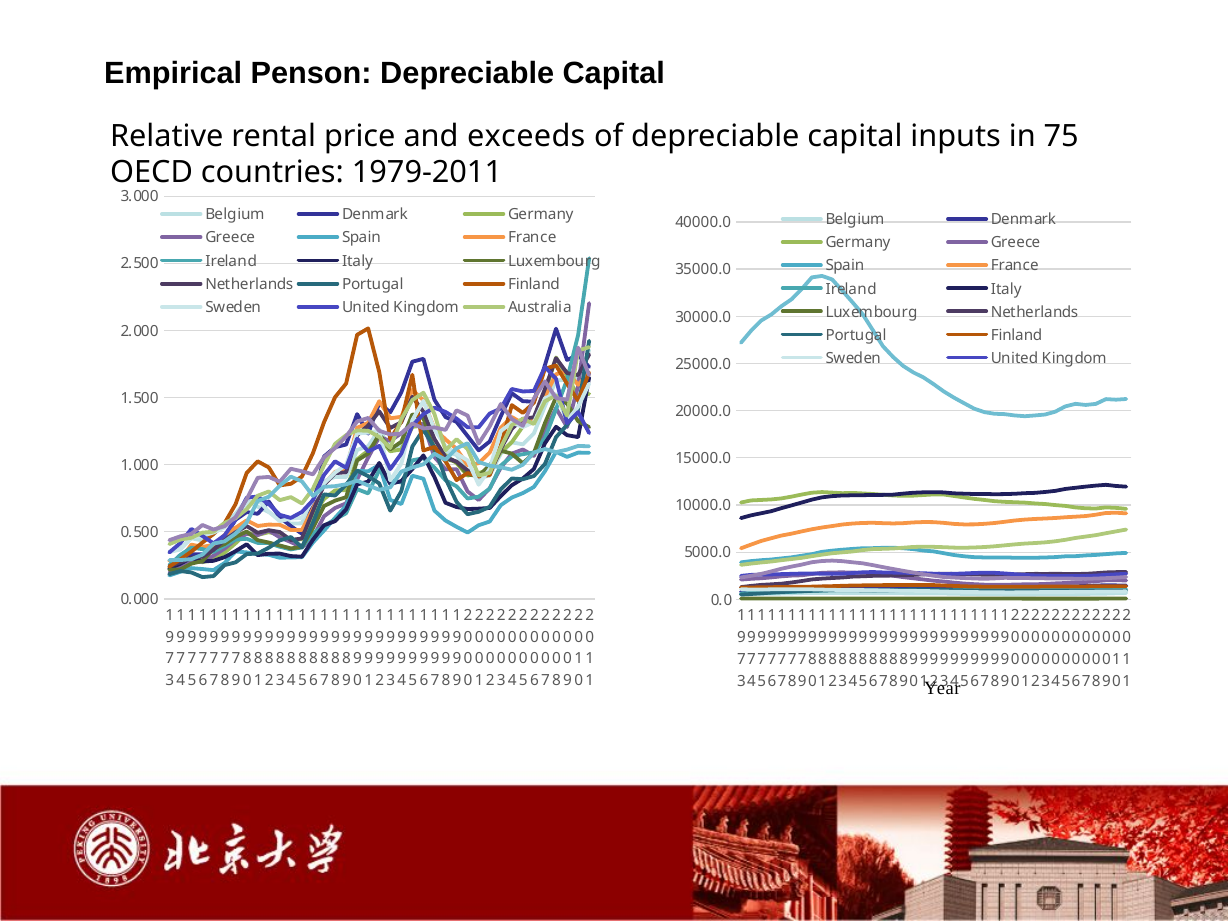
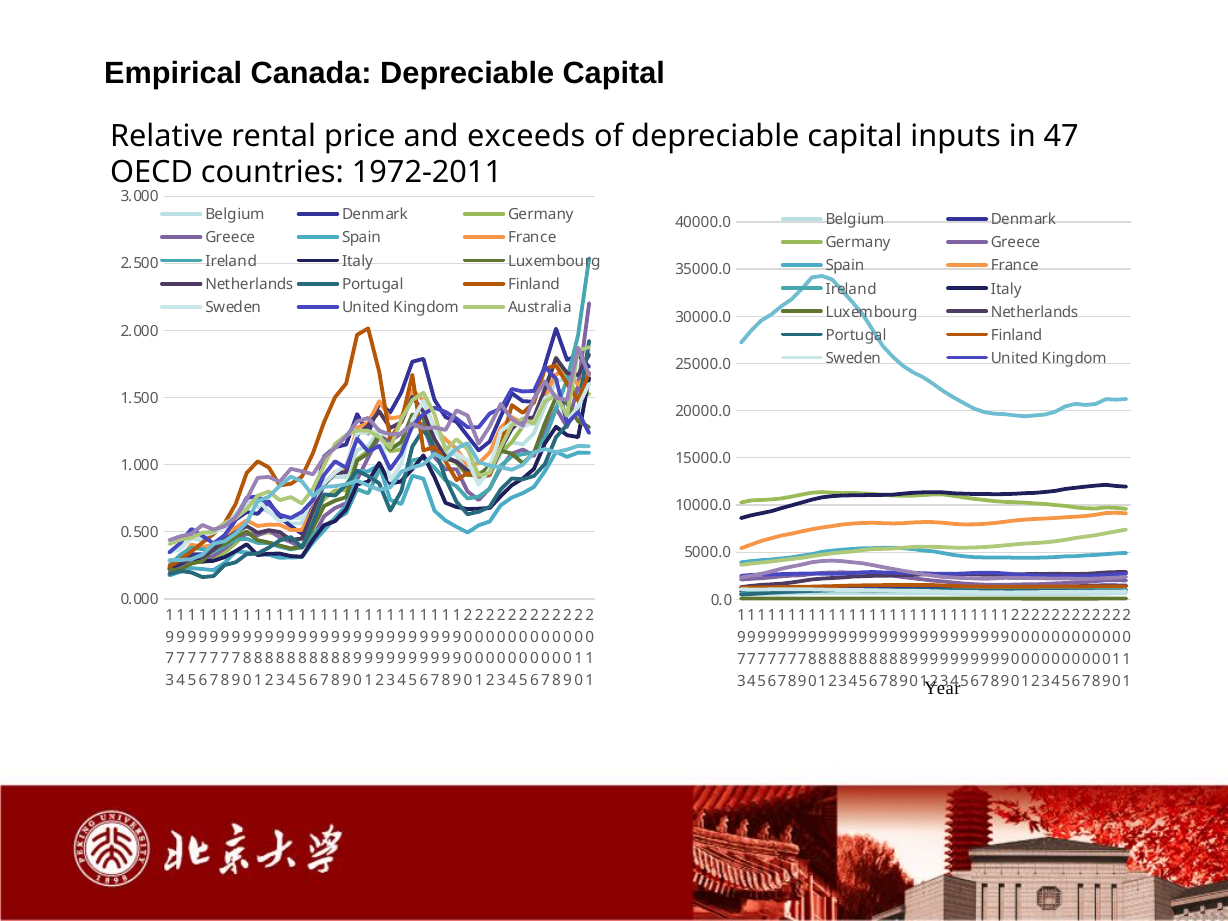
Penson: Penson -> Canada (311, 73)
75: 75 -> 47 (1061, 136)
1979-2011: 1979-2011 -> 1972-2011 (427, 173)
